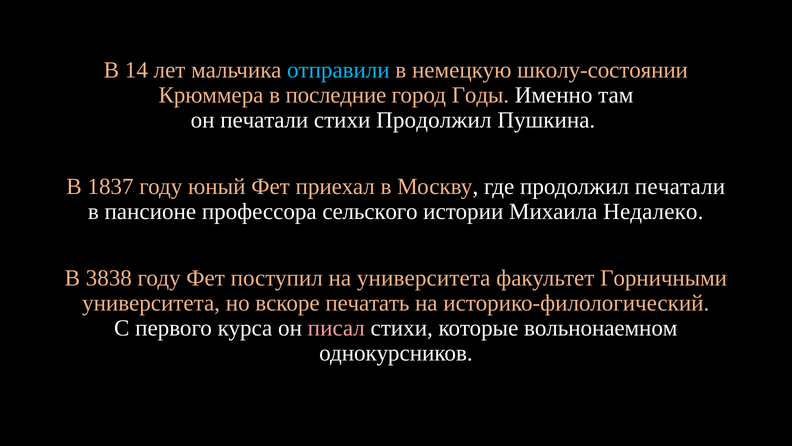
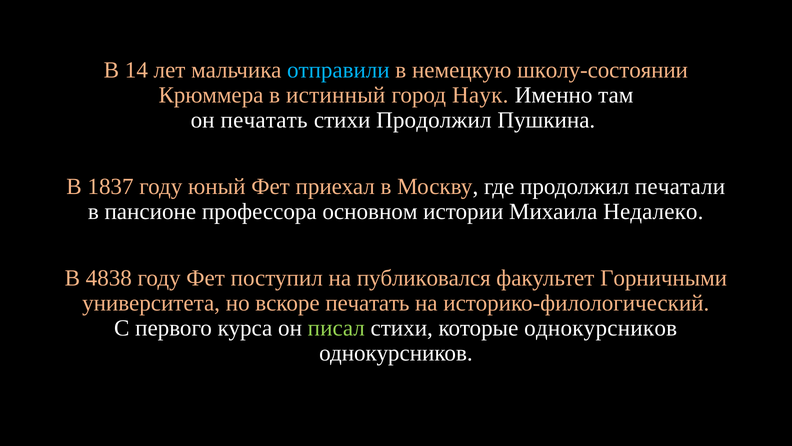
последние: последние -> истинный (336, 95)
Годы: Годы -> Наук (480, 95)
он печатали: печатали -> печатать (264, 120)
сельского: сельского -> основном (370, 212)
3838: 3838 -> 4838 (109, 278)
на университета: университета -> публиковался (424, 278)
писал colour: pink -> light green (336, 328)
которые вольнонаемном: вольнонаемном -> однокурсников (601, 328)
